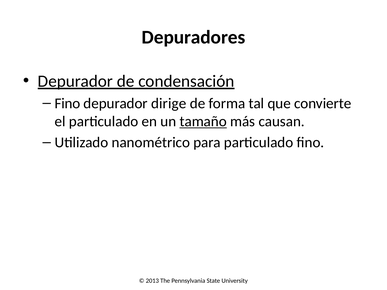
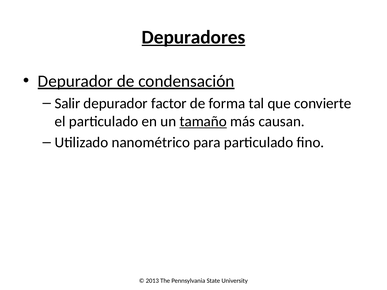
Depuradores underline: none -> present (193, 37)
Fino: Fino -> Salir (67, 103)
dirige: dirige -> factor (169, 103)
